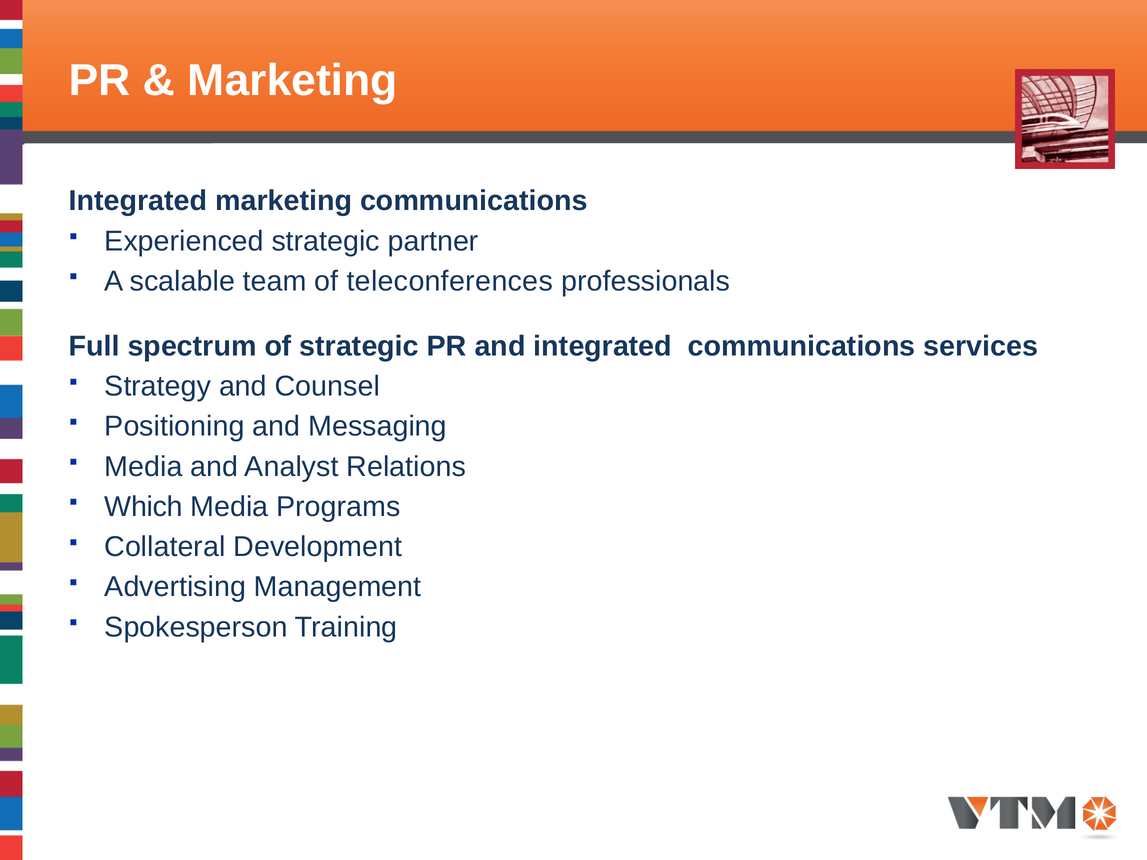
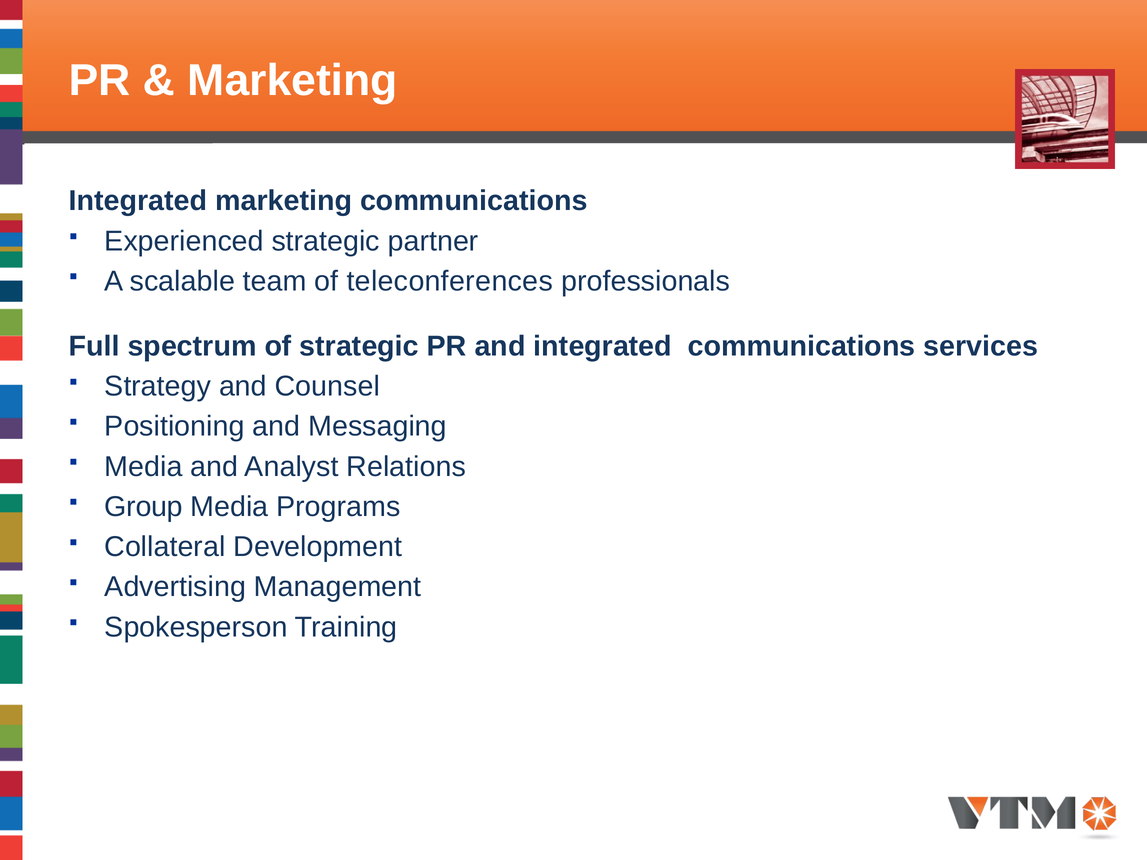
Which: Which -> Group (144, 507)
